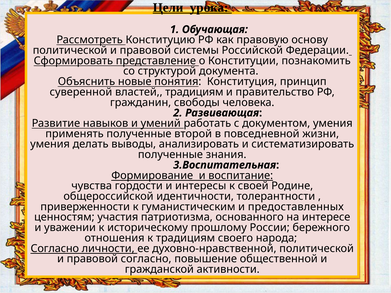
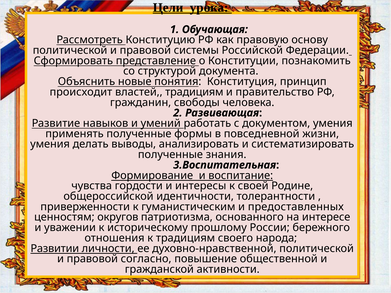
суверенной: суверенной -> происходит (81, 92)
второй: второй -> формы (193, 134)
участия: участия -> округов (118, 217)
Согласно: Согласно -> Развитии (55, 249)
